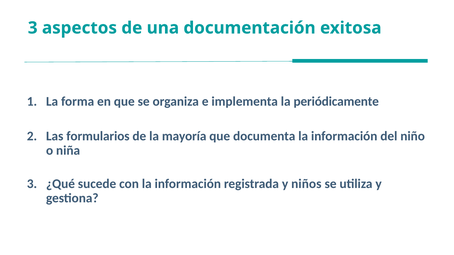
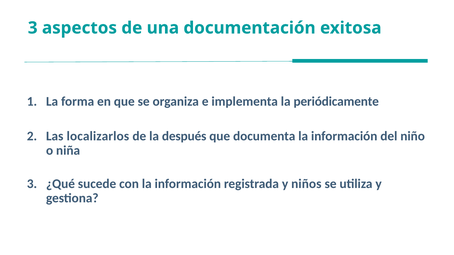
formularios: formularios -> localizarlos (98, 136)
mayoría: mayoría -> después (184, 136)
